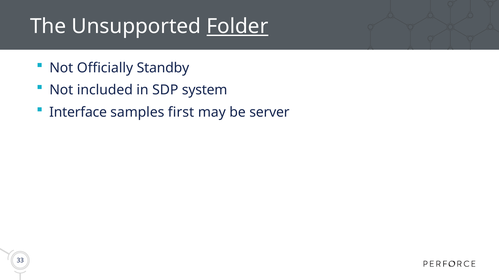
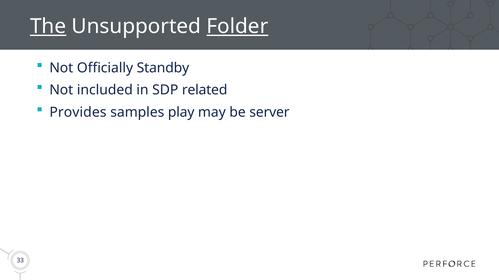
The underline: none -> present (48, 26)
system: system -> related (205, 90)
Interface: Interface -> Provides (78, 112)
first: first -> play (181, 112)
